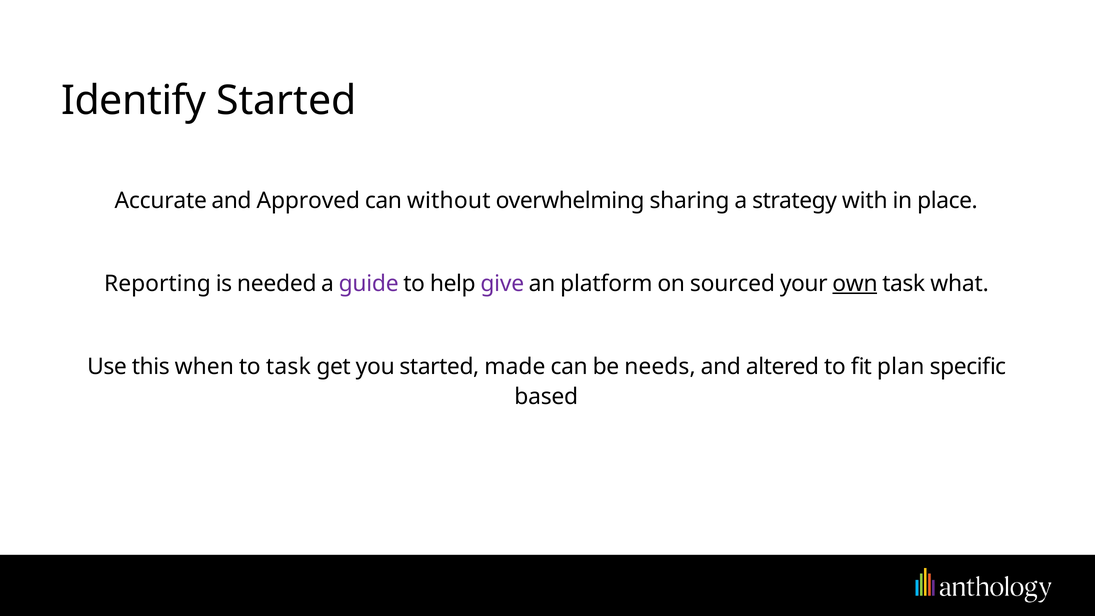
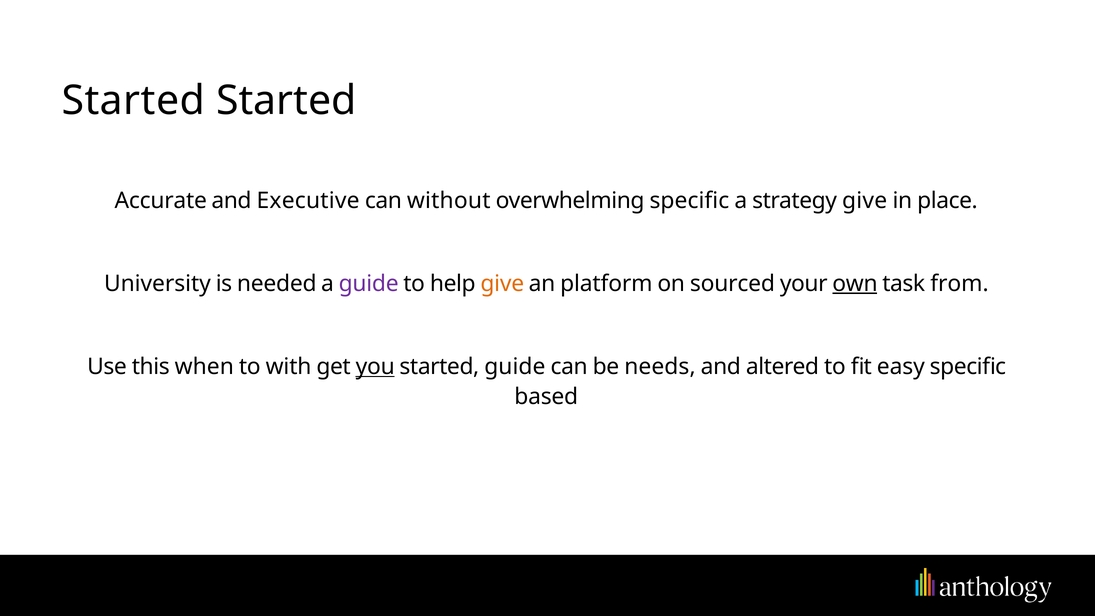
Identify: Identify -> Started (133, 101)
Approved: Approved -> Executive (308, 201)
overwhelming sharing: sharing -> specific (689, 201)
strategy with: with -> give (865, 201)
Reporting: Reporting -> University (157, 284)
give colour: purple -> orange (502, 284)
what: what -> from (959, 284)
to task: task -> with (289, 367)
you underline: none -> present (375, 367)
started made: made -> guide (515, 367)
plan: plan -> easy (901, 367)
